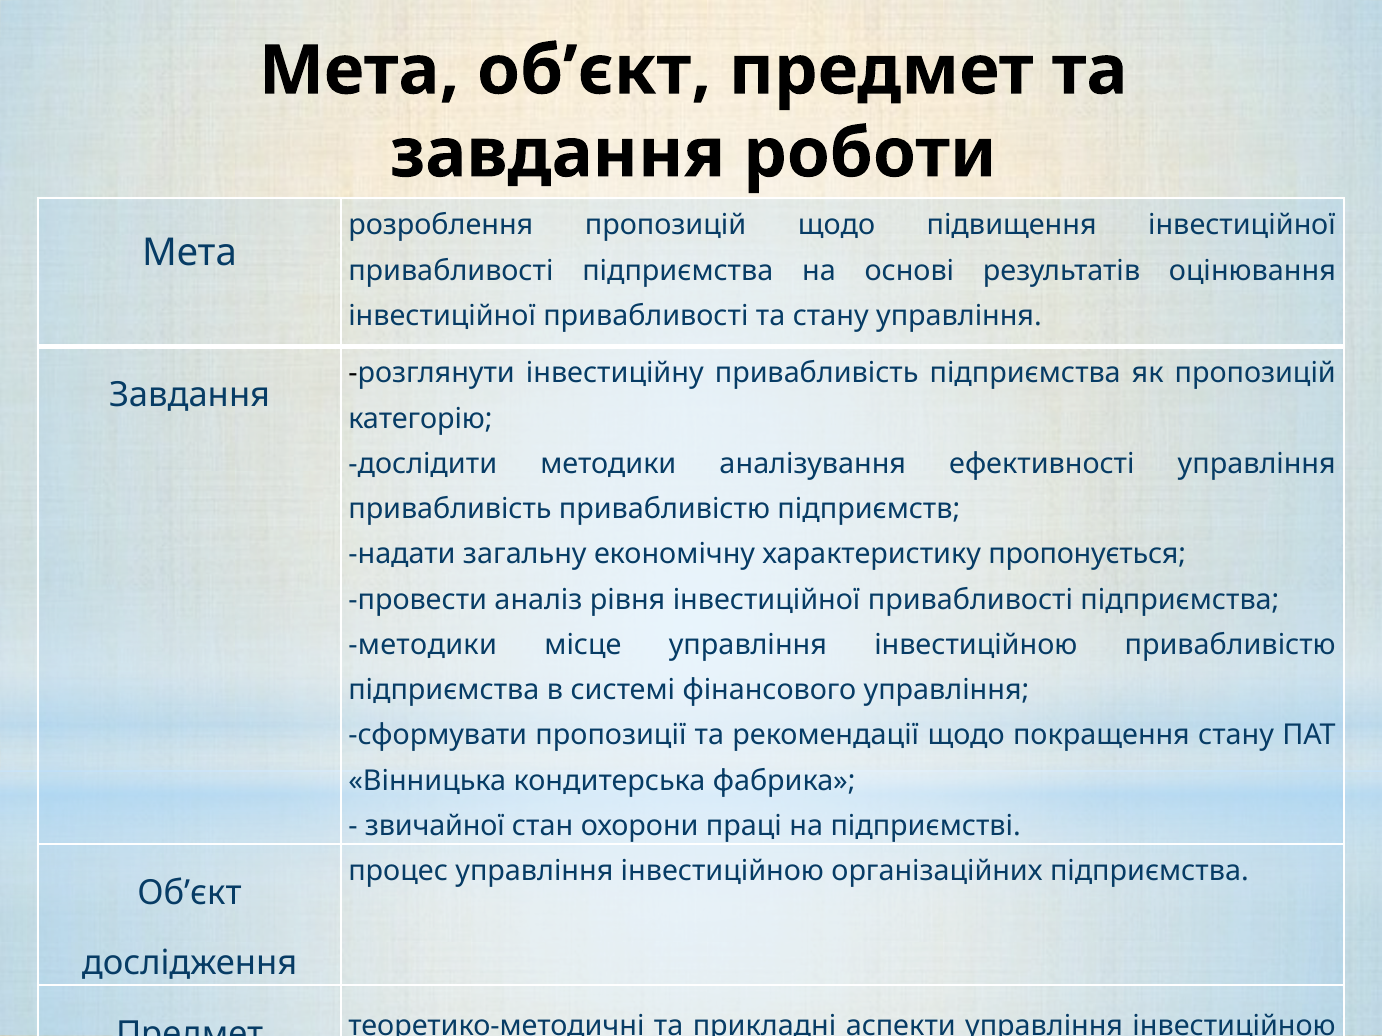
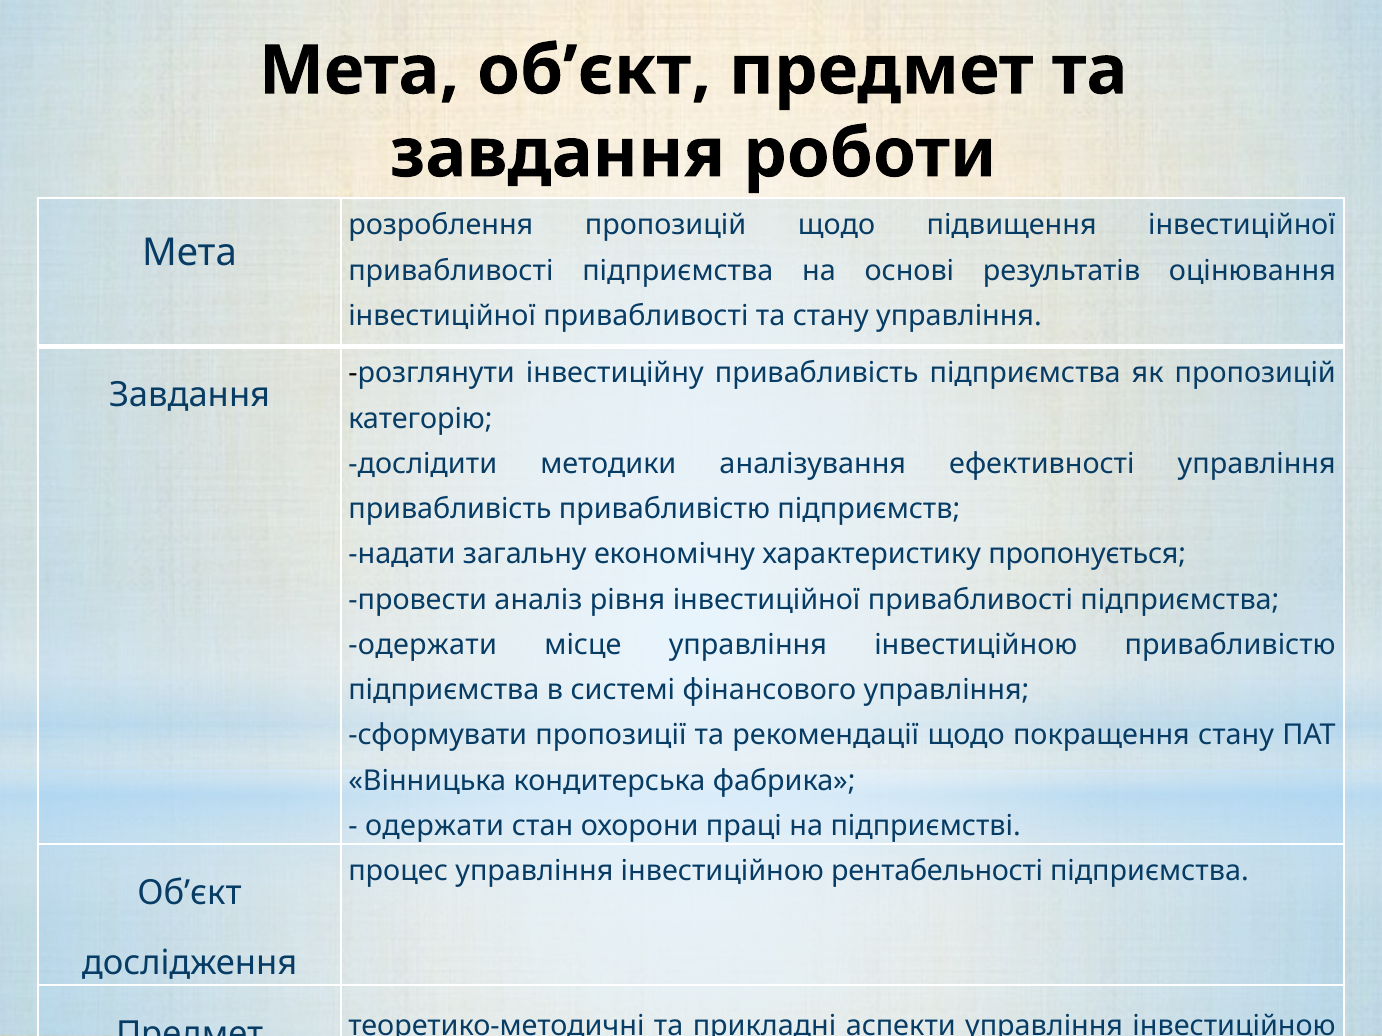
методики: методики -> одержати (423, 645)
звичайної: звичайної -> одержати (435, 826)
організаційних: організаційних -> рентабельності (937, 872)
